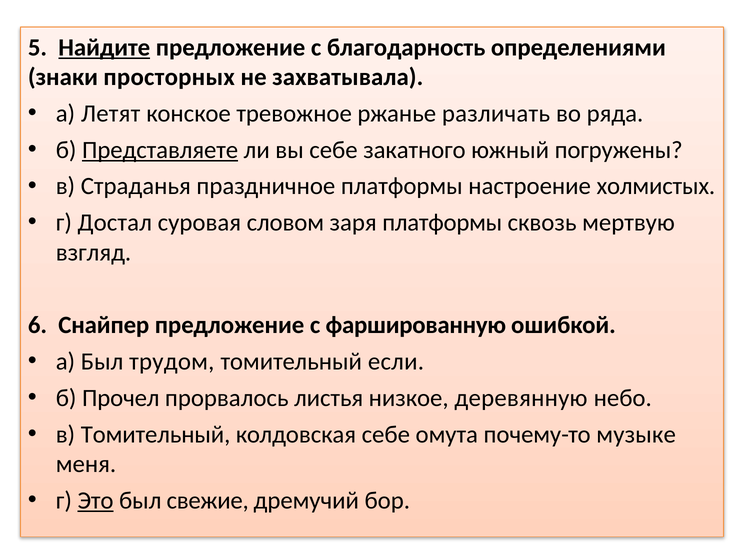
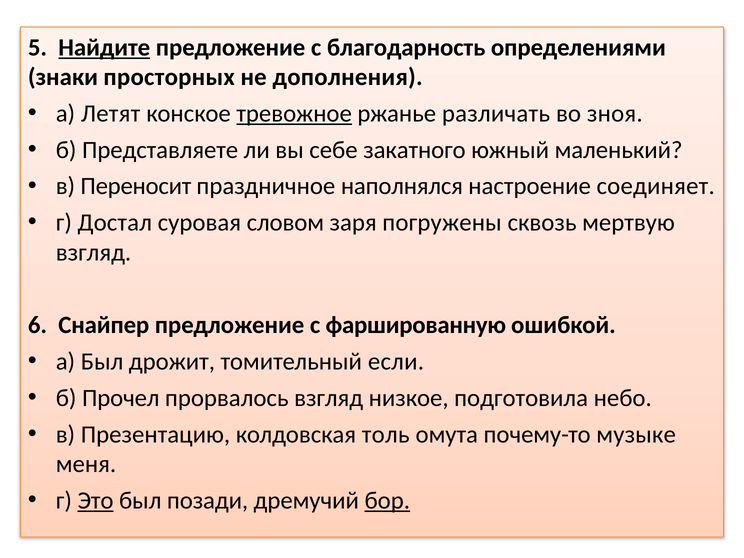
захватывала: захватывала -> дополнения (348, 77)
тревожное underline: none -> present (294, 114)
ряда: ряда -> зноя (615, 114)
Представляете underline: present -> none (160, 150)
погружены: погружены -> маленький (619, 150)
Страданья: Страданья -> Переносит (136, 186)
праздничное платформы: платформы -> наполнялся (402, 186)
холмистых: холмистых -> соединяет (656, 186)
заря платформы: платформы -> погружены (442, 223)
трудом: трудом -> дрожит (172, 362)
прорвалось листья: листья -> взгляд (329, 398)
деревянную: деревянную -> подготовила (521, 398)
в Томительный: Томительный -> Презентацию (155, 434)
колдовская себе: себе -> толь (386, 434)
свежие: свежие -> позади (208, 500)
бор underline: none -> present (387, 500)
